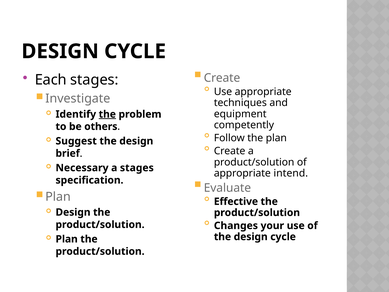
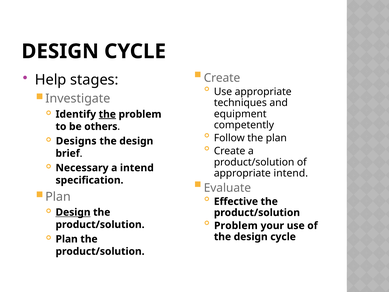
Each: Each -> Help (51, 80)
Suggest: Suggest -> Designs (76, 141)
a stages: stages -> intend (137, 168)
Design underline: none -> present (73, 212)
Changes: Changes -> Problem (236, 225)
